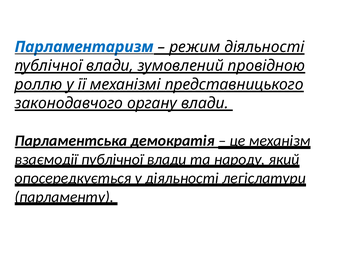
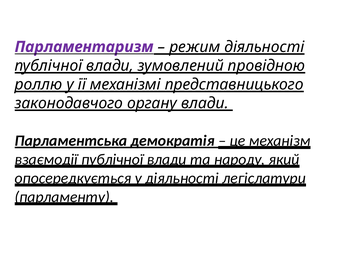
Парламентаризм colour: blue -> purple (84, 47)
